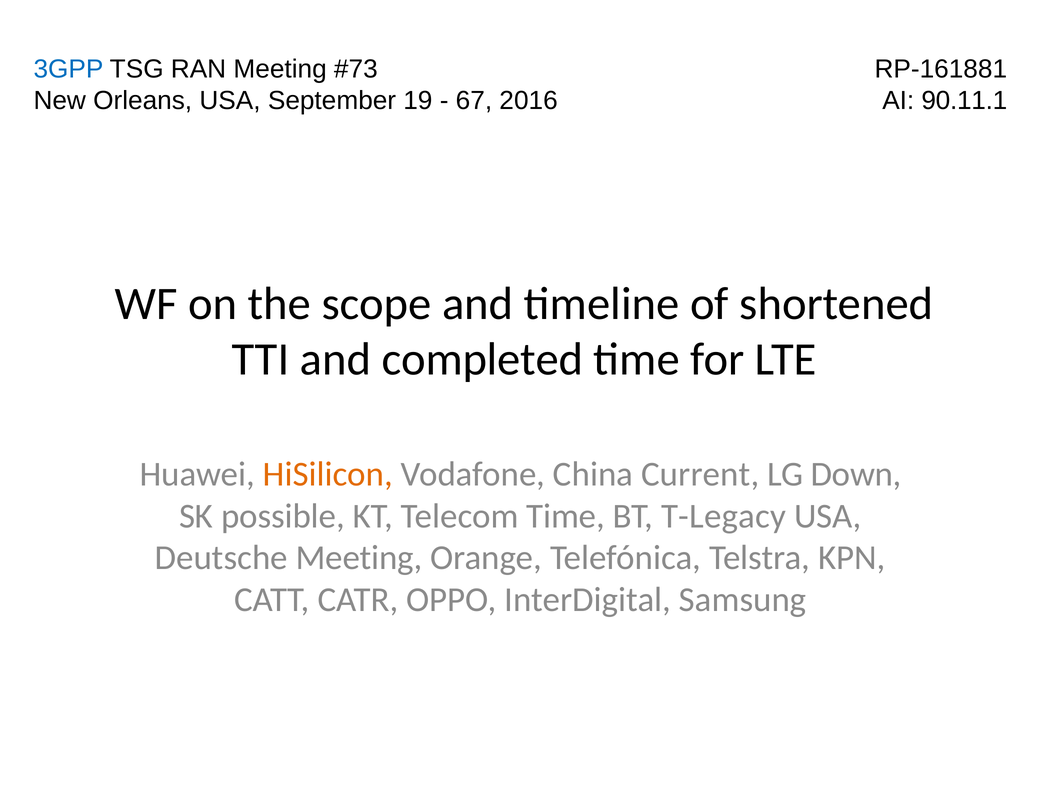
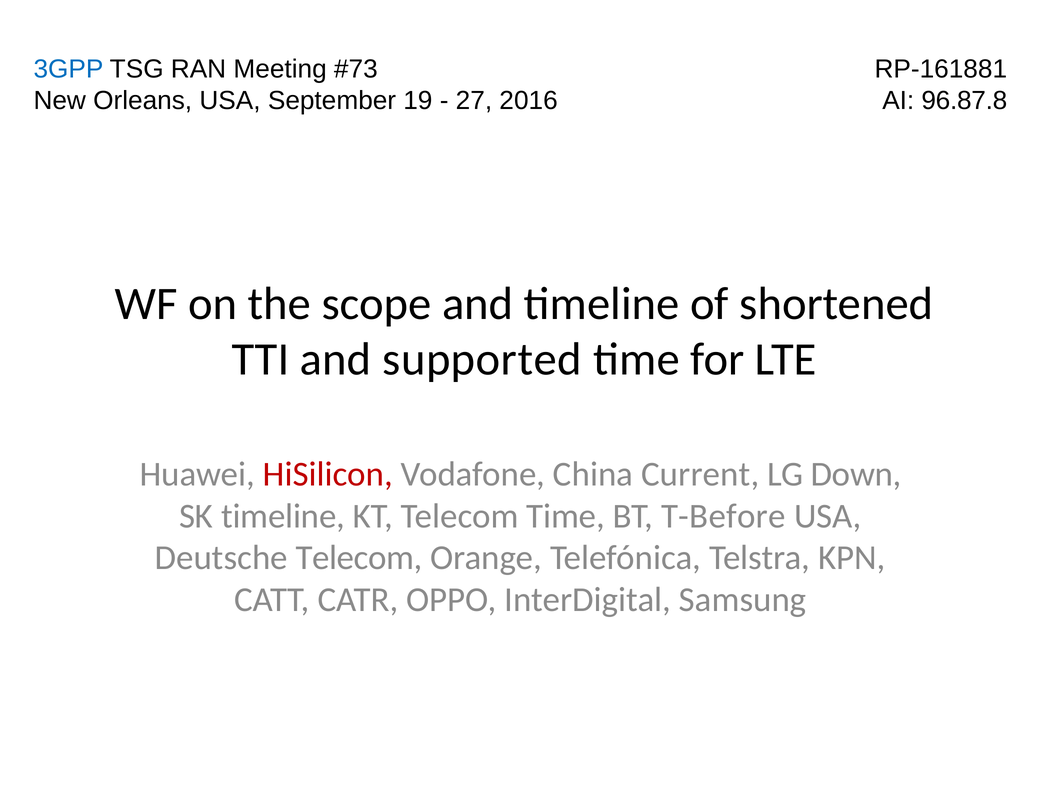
67: 67 -> 27 (474, 101)
90.11.1: 90.11.1 -> 96.87.8 (964, 101)
completed: completed -> supported (482, 360)
HiSilicon colour: orange -> red (328, 475)
SK possible: possible -> timeline (283, 516)
T-Legacy: T-Legacy -> T-Before (723, 516)
Deutsche Meeting: Meeting -> Telecom (359, 558)
